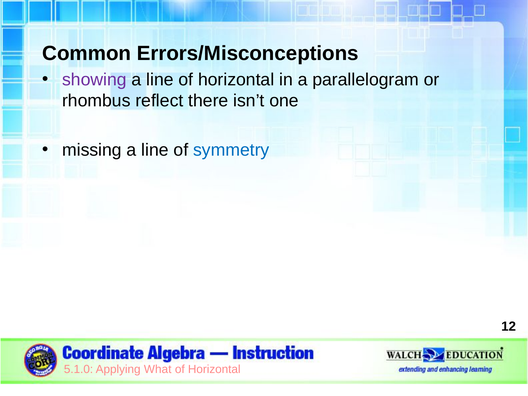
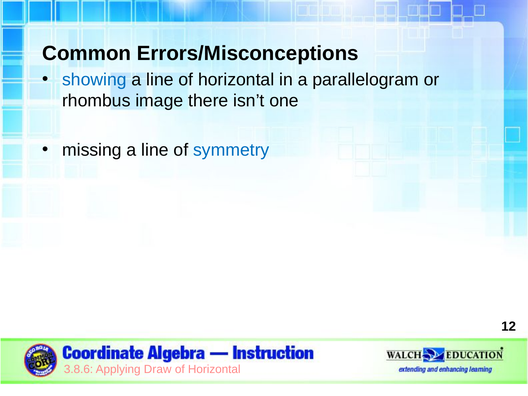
showing colour: purple -> blue (94, 80)
reflect: reflect -> image (159, 101)
5.1.0: 5.1.0 -> 3.8.6 (78, 369)
What: What -> Draw (158, 369)
